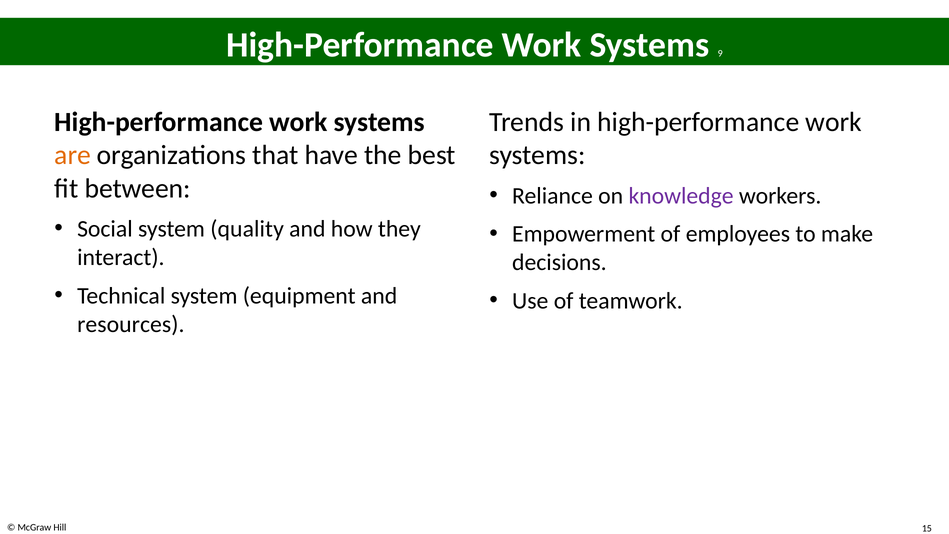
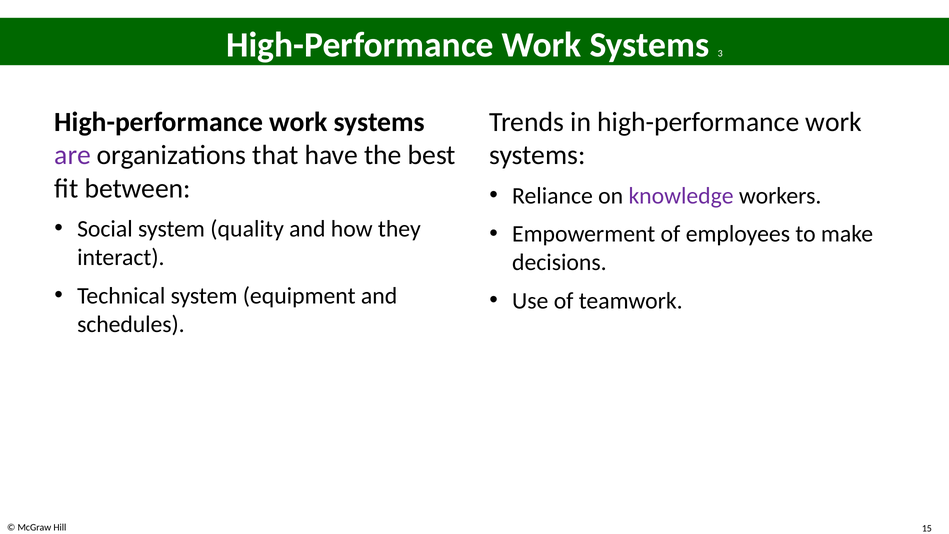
9: 9 -> 3 (720, 54)
are colour: orange -> purple (73, 155)
resources: resources -> schedules (131, 324)
